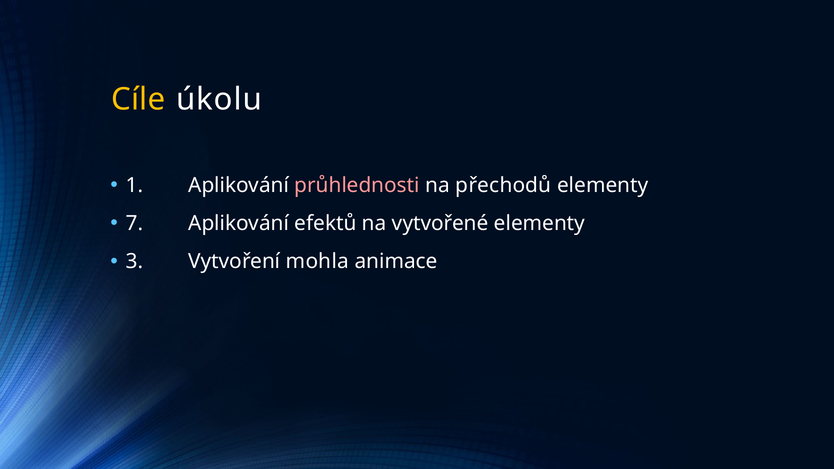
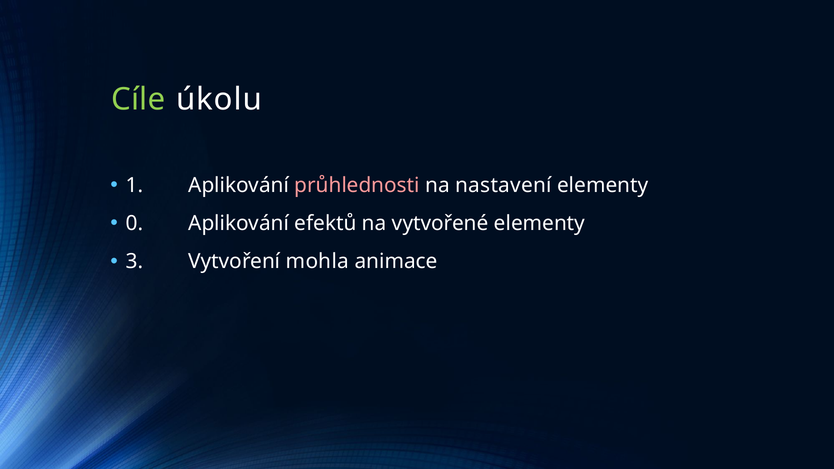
Cíle colour: yellow -> light green (138, 100)
přechodů: přechodů -> nastavení (503, 185)
7: 7 -> 0 (134, 223)
